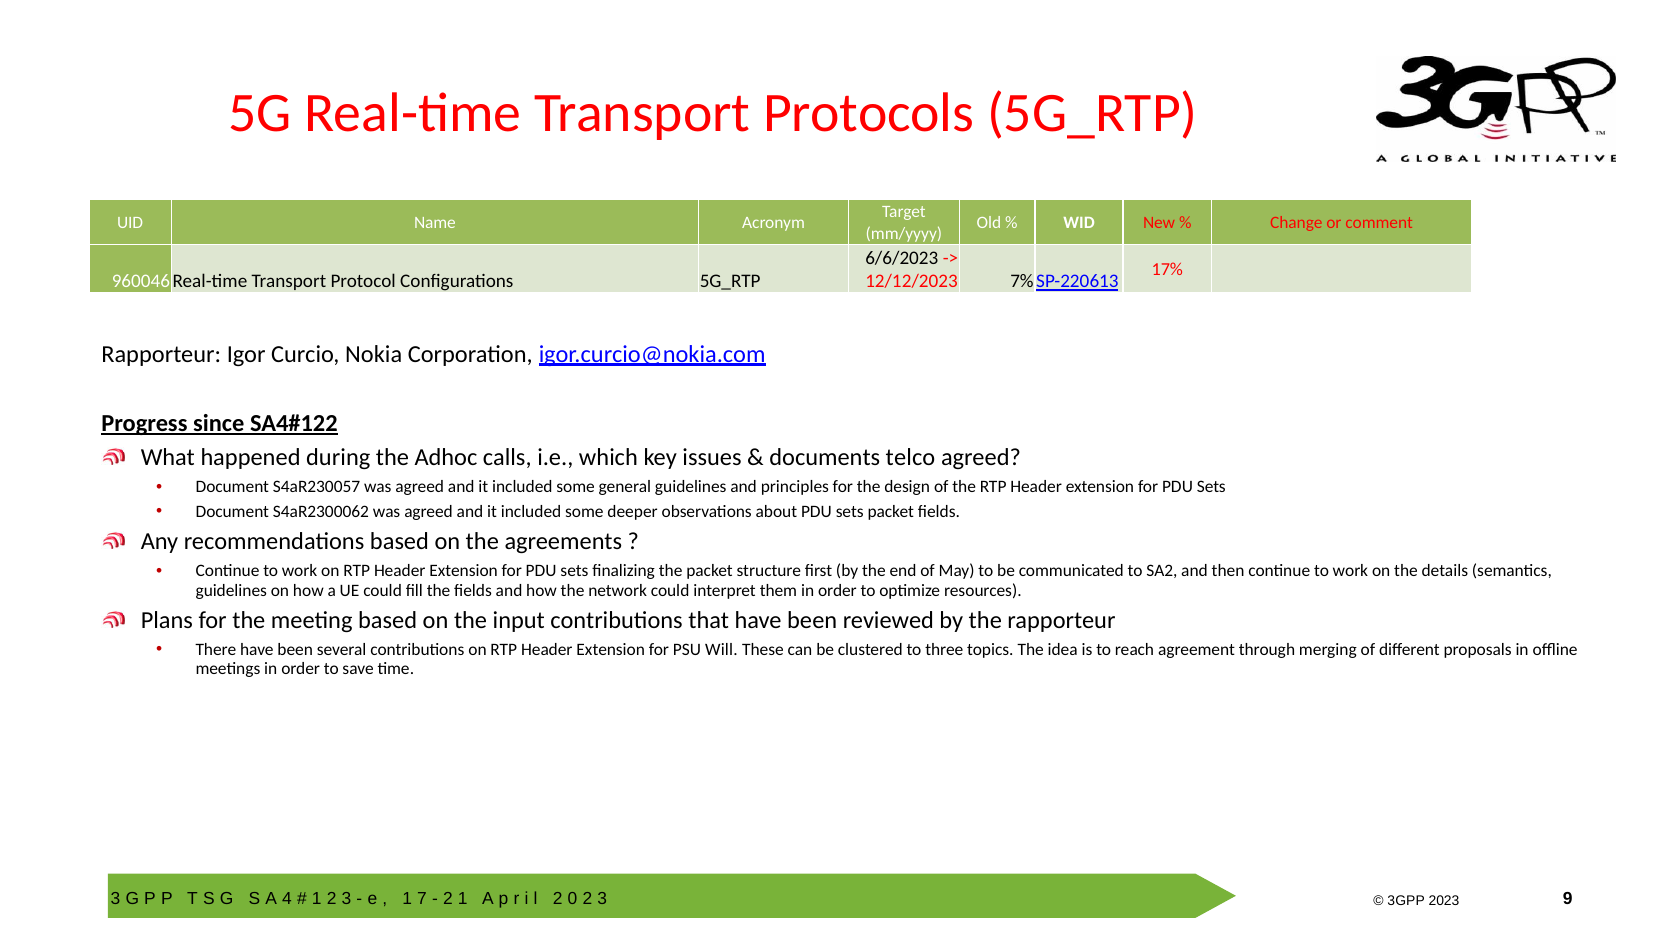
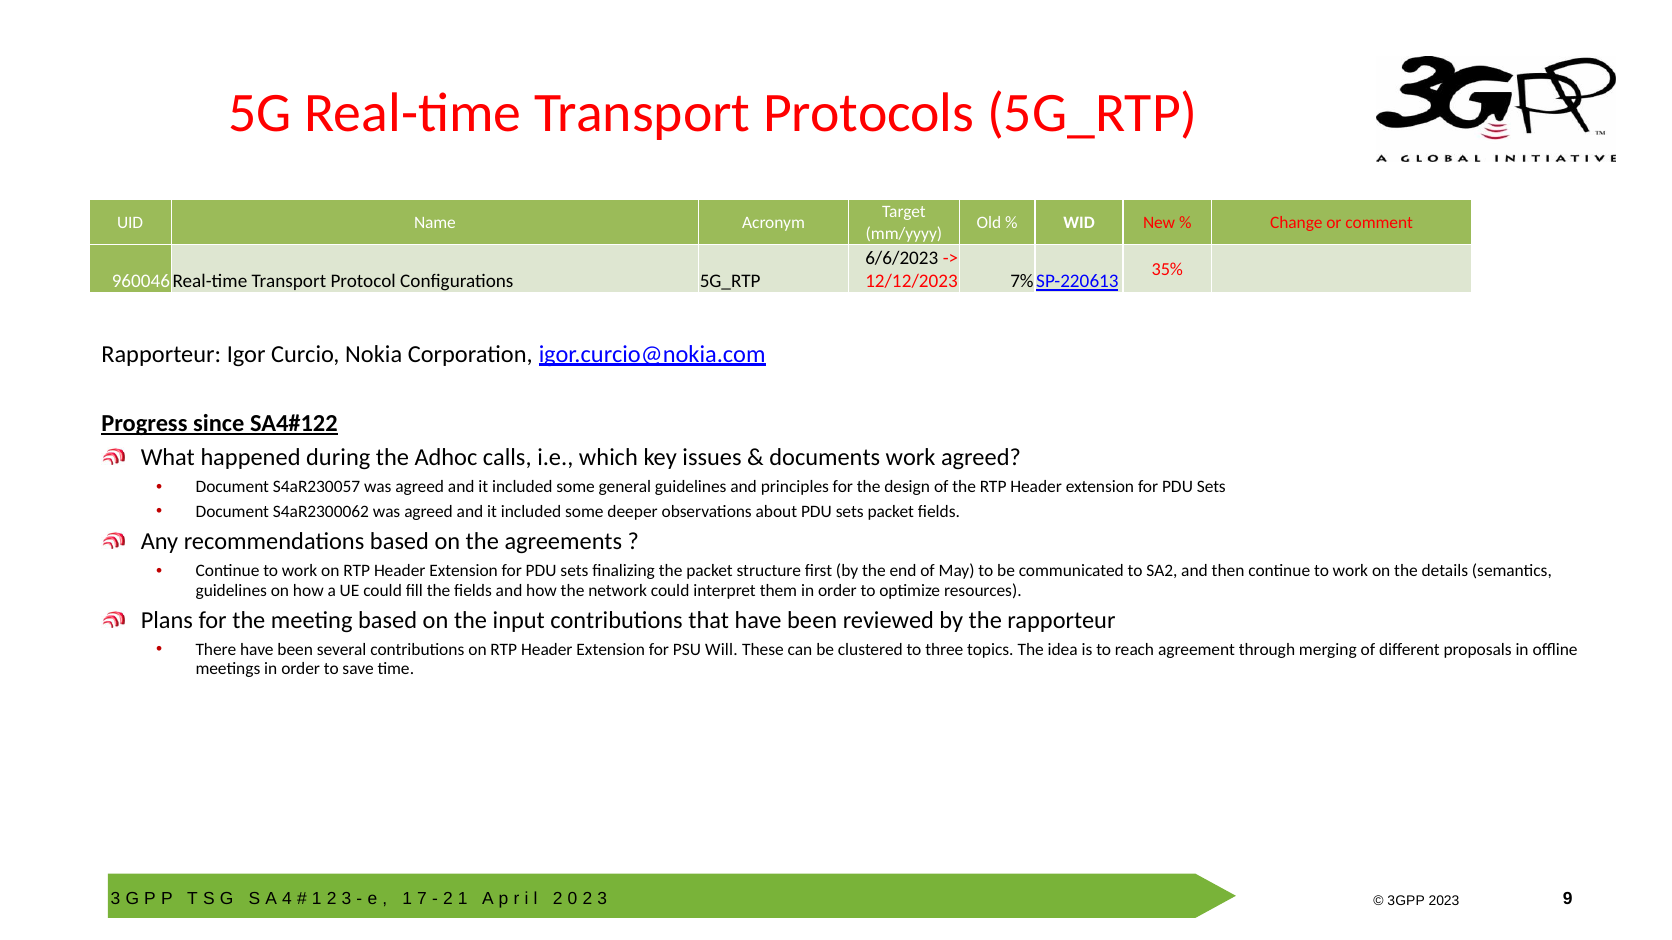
17%: 17% -> 35% (1167, 270)
telco: telco -> work (911, 458)
